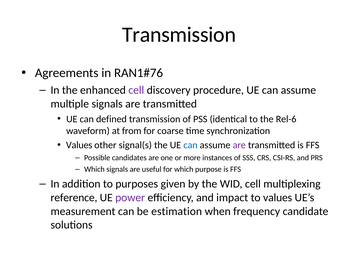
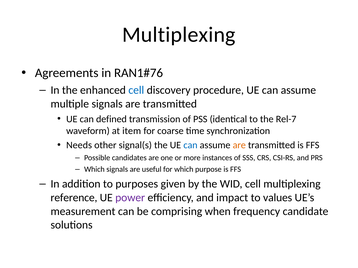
Transmission: Transmission -> Multiplexing (179, 35)
cell colour: purple -> blue (136, 90)
Rel-6: Rel-6 -> Rel-7 (286, 119)
from: from -> item (132, 131)
Values: Values -> Needs (79, 145)
are colour: purple -> orange (239, 145)
estimation: estimation -> comprising (177, 212)
